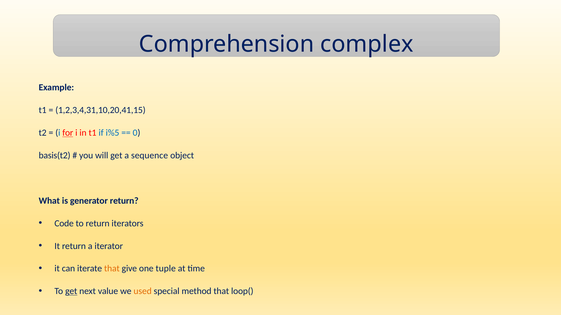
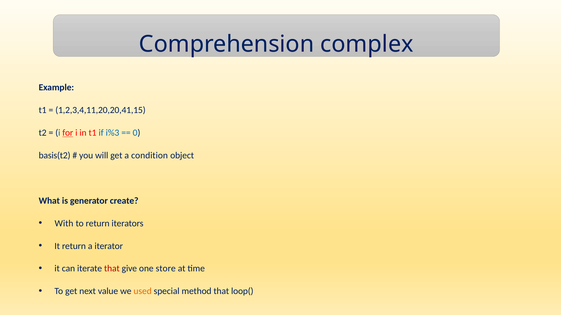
1,2,3,4,31,10,20,41,15: 1,2,3,4,31,10,20,41,15 -> 1,2,3,4,11,20,20,41,15 (100, 110)
i%5: i%5 -> i%3 (112, 133)
sequence: sequence -> condition (150, 156)
generator return: return -> create (124, 201)
Code: Code -> With (64, 224)
that colour: orange -> red (112, 269)
tuple: tuple -> store (166, 269)
get underline: present -> none (71, 292)
